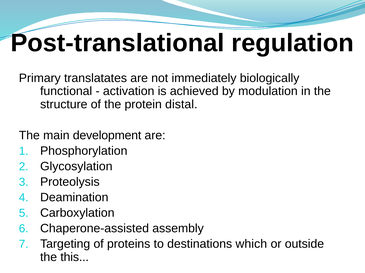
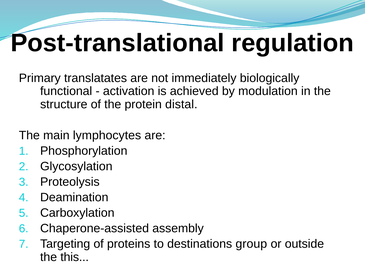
development: development -> lymphocytes (107, 136)
which: which -> group (251, 245)
